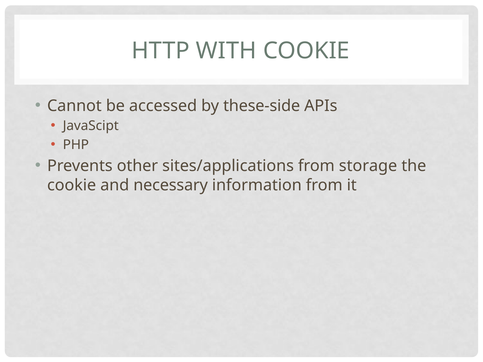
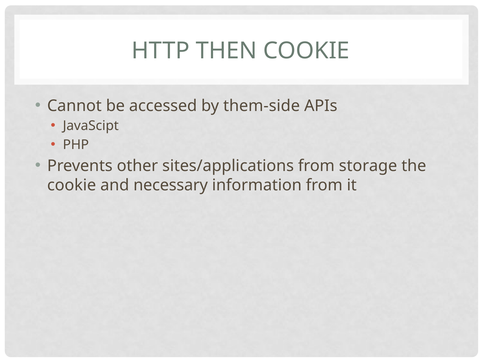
WITH: WITH -> THEN (226, 51)
these-side: these-side -> them-side (262, 106)
